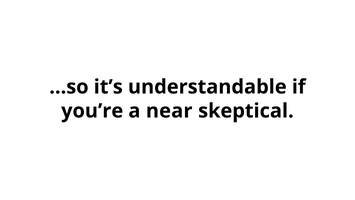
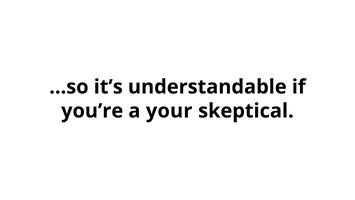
near: near -> your (169, 111)
